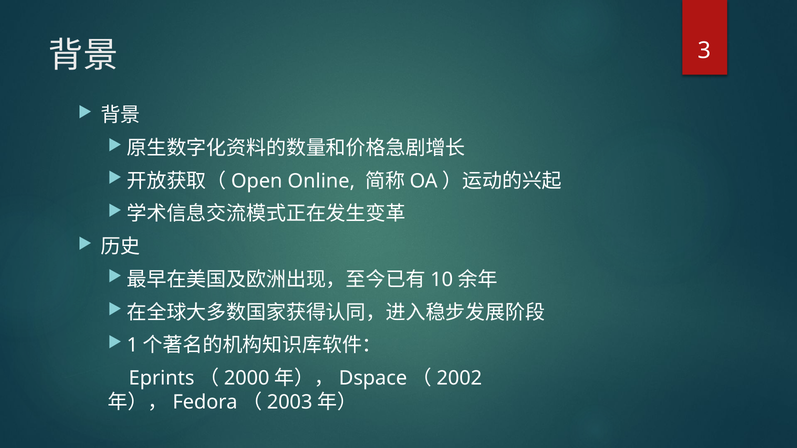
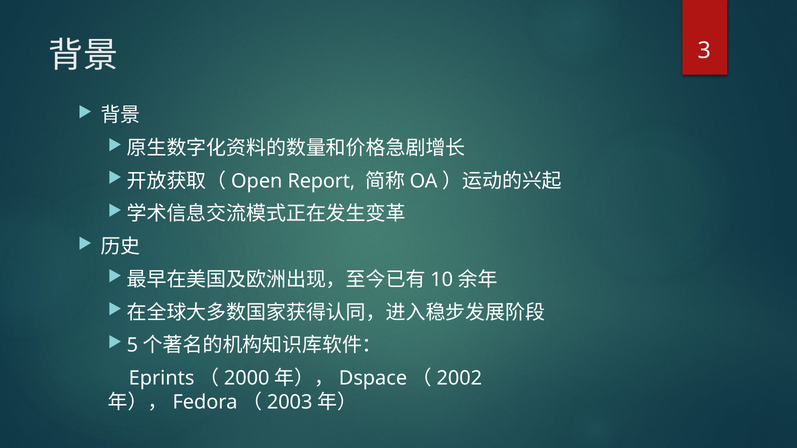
Online: Online -> Report (321, 181)
1: 1 -> 5 (132, 346)
